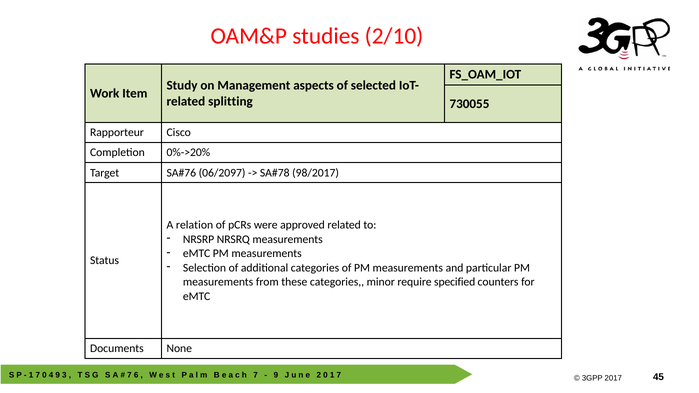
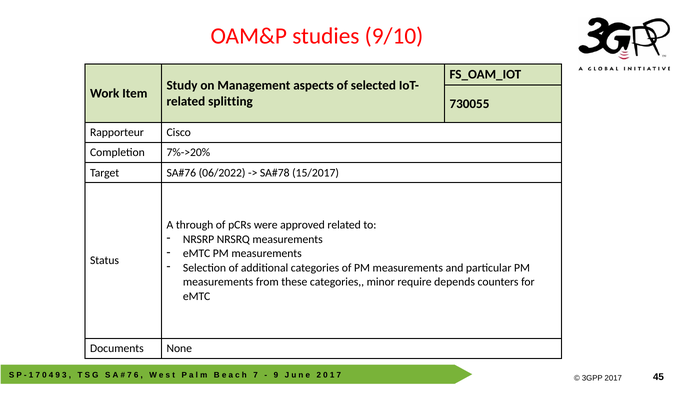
2/10: 2/10 -> 9/10 (394, 36)
0%->20%: 0%->20% -> 7%->20% (188, 153)
06/2097: 06/2097 -> 06/2022 (222, 173)
98/2017: 98/2017 -> 15/2017 (316, 173)
relation: relation -> through (195, 225)
specified: specified -> depends (455, 282)
